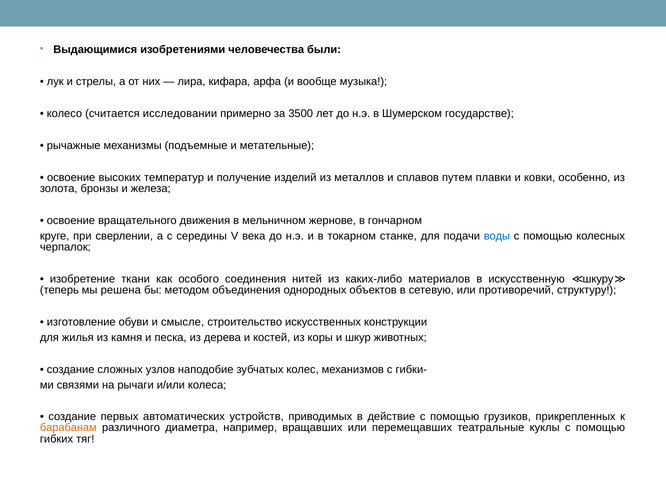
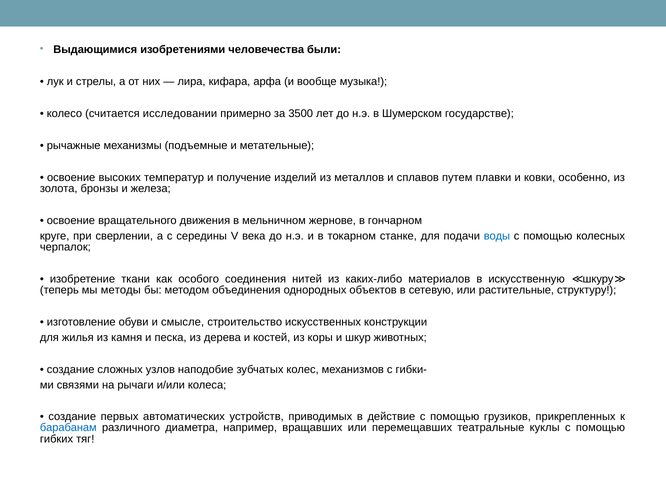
решена: решена -> методы (121, 290)
противоречий: противоречий -> растительные (516, 290)
барабанам colour: orange -> blue (68, 427)
